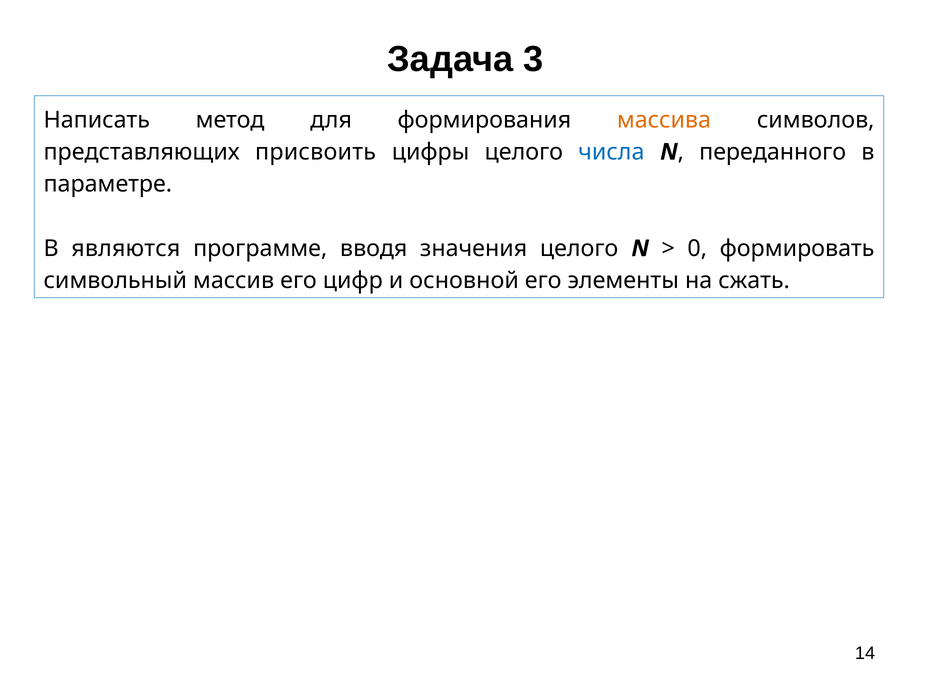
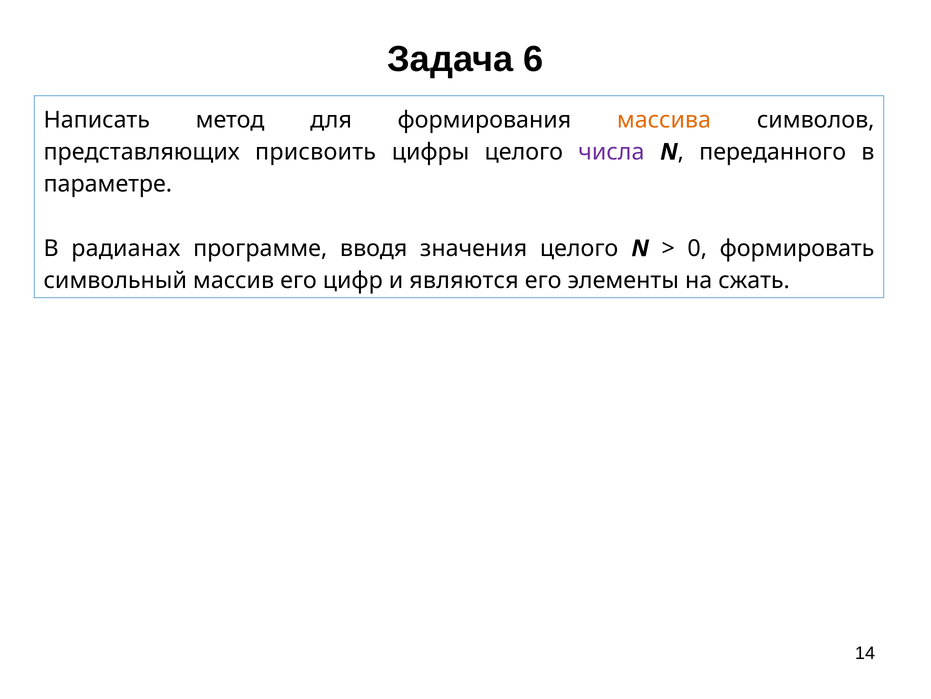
3: 3 -> 6 (533, 59)
числа colour: blue -> purple (611, 152)
являются: являются -> радианах (126, 248)
основной: основной -> являются (464, 280)
